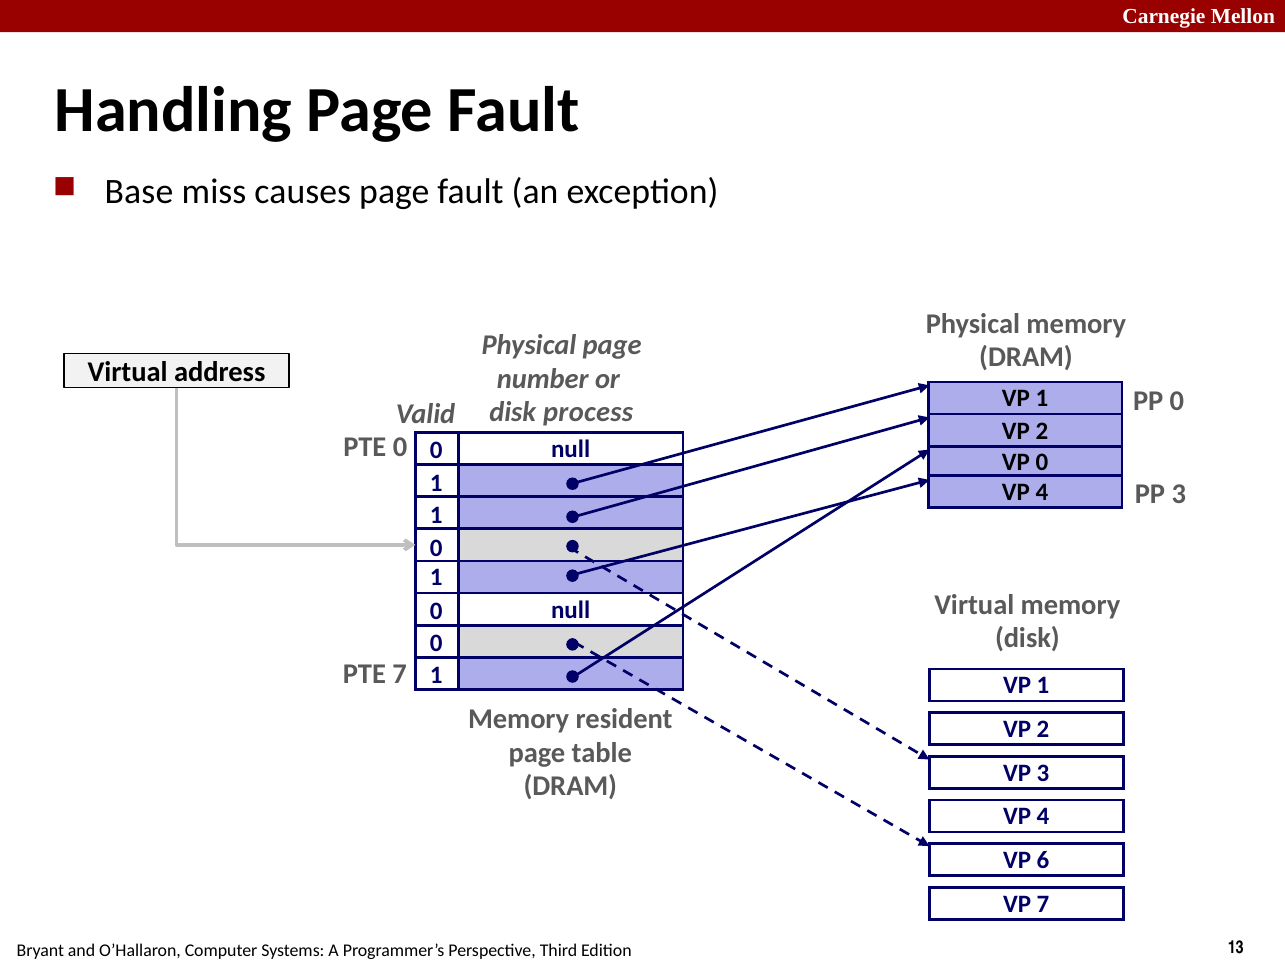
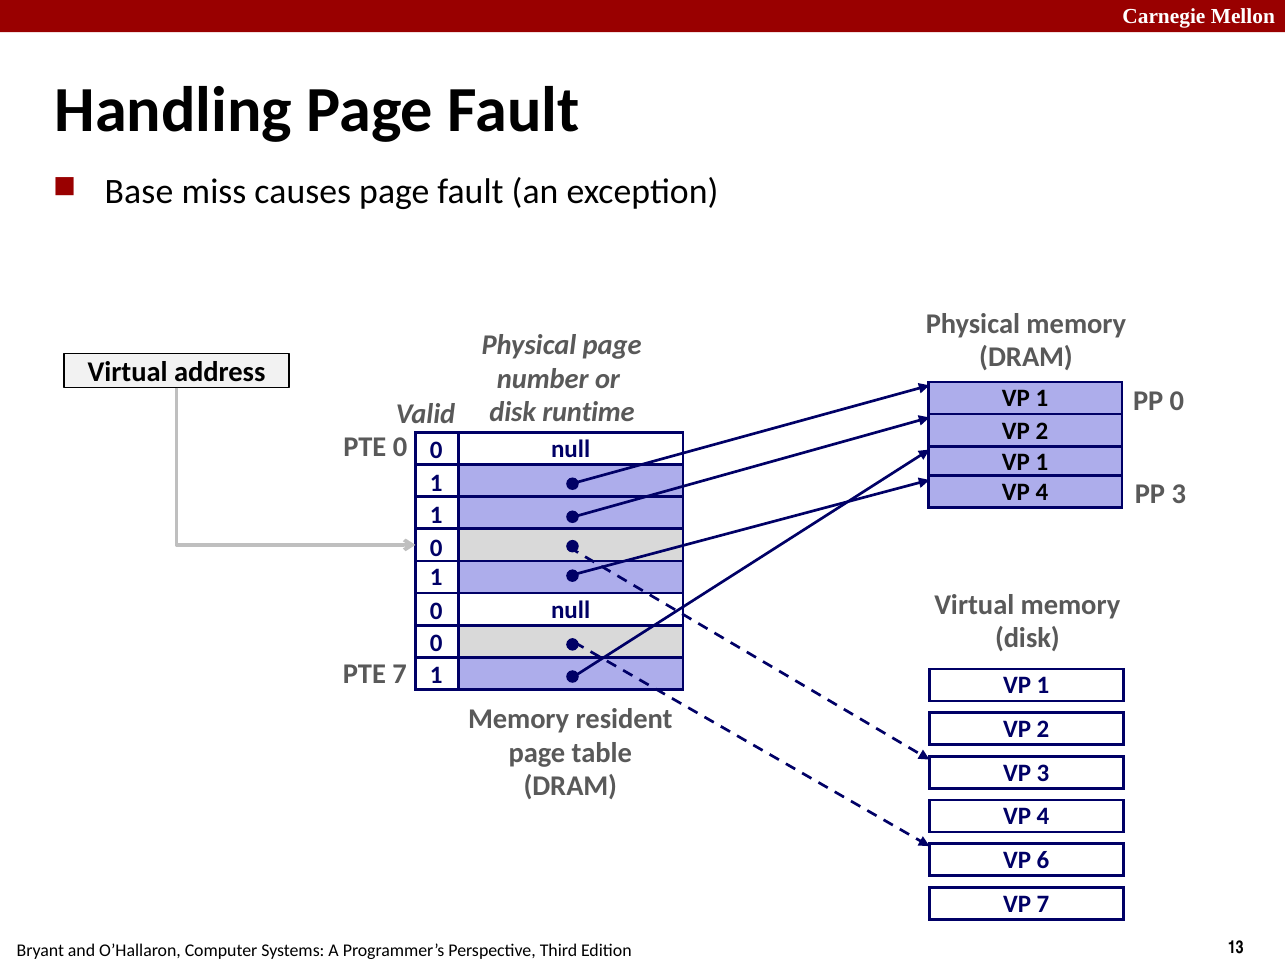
process: process -> runtime (588, 412)
0: 0 -> 1 (1042, 462)
